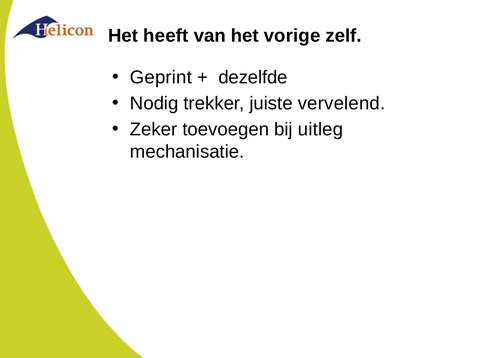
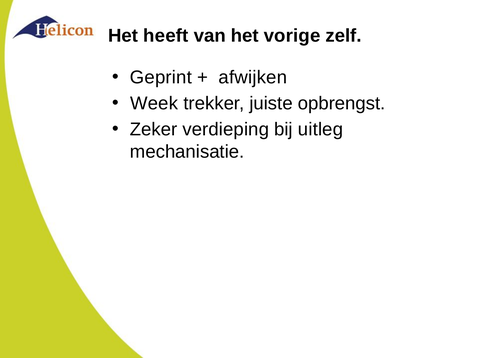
dezelfde: dezelfde -> afwijken (253, 77)
Nodig: Nodig -> Week (154, 103)
vervelend: vervelend -> opbrengst (342, 103)
toevoegen: toevoegen -> verdieping (226, 129)
